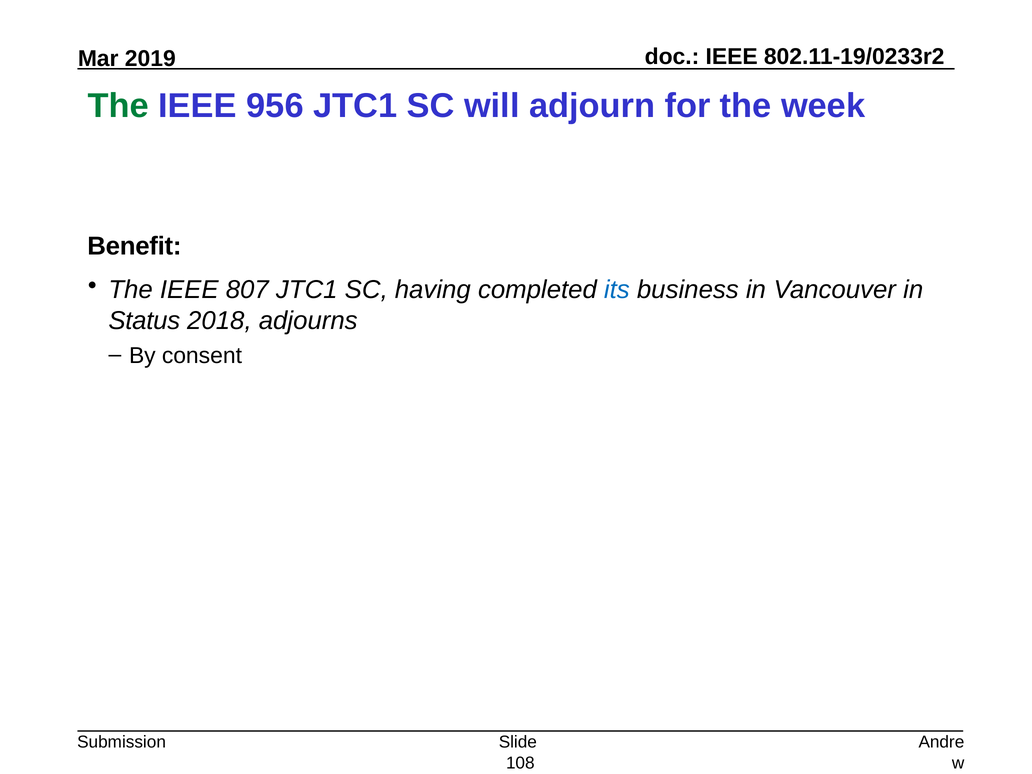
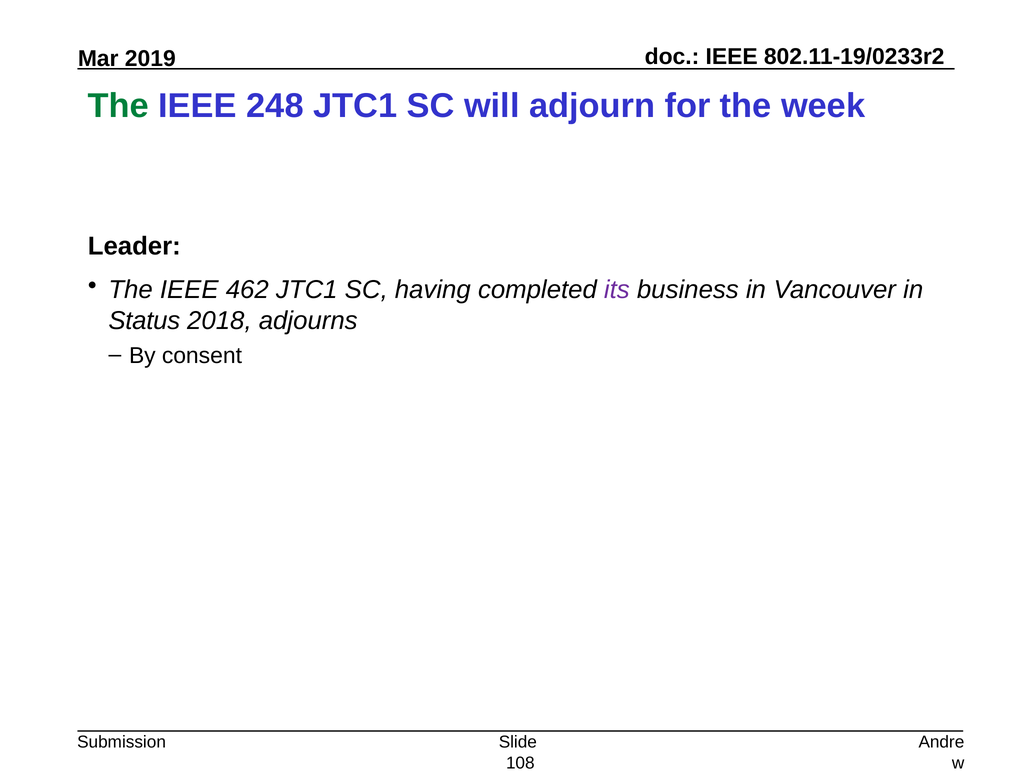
956: 956 -> 248 (275, 106)
Benefit: Benefit -> Leader (134, 246)
807: 807 -> 462 (247, 290)
its colour: blue -> purple (617, 290)
